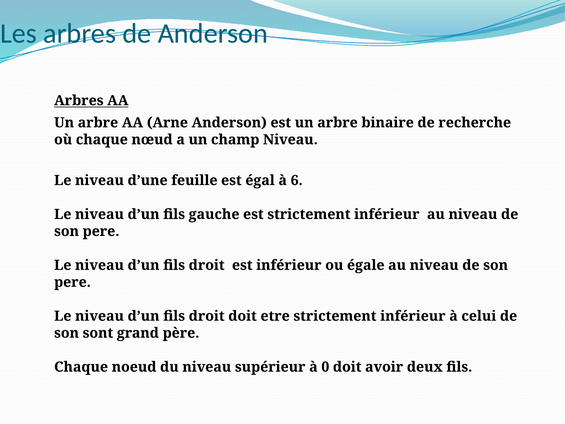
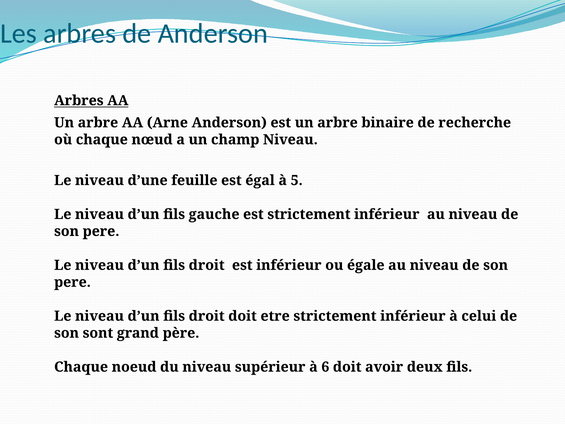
6: 6 -> 5 (297, 180)
0: 0 -> 6 (325, 367)
